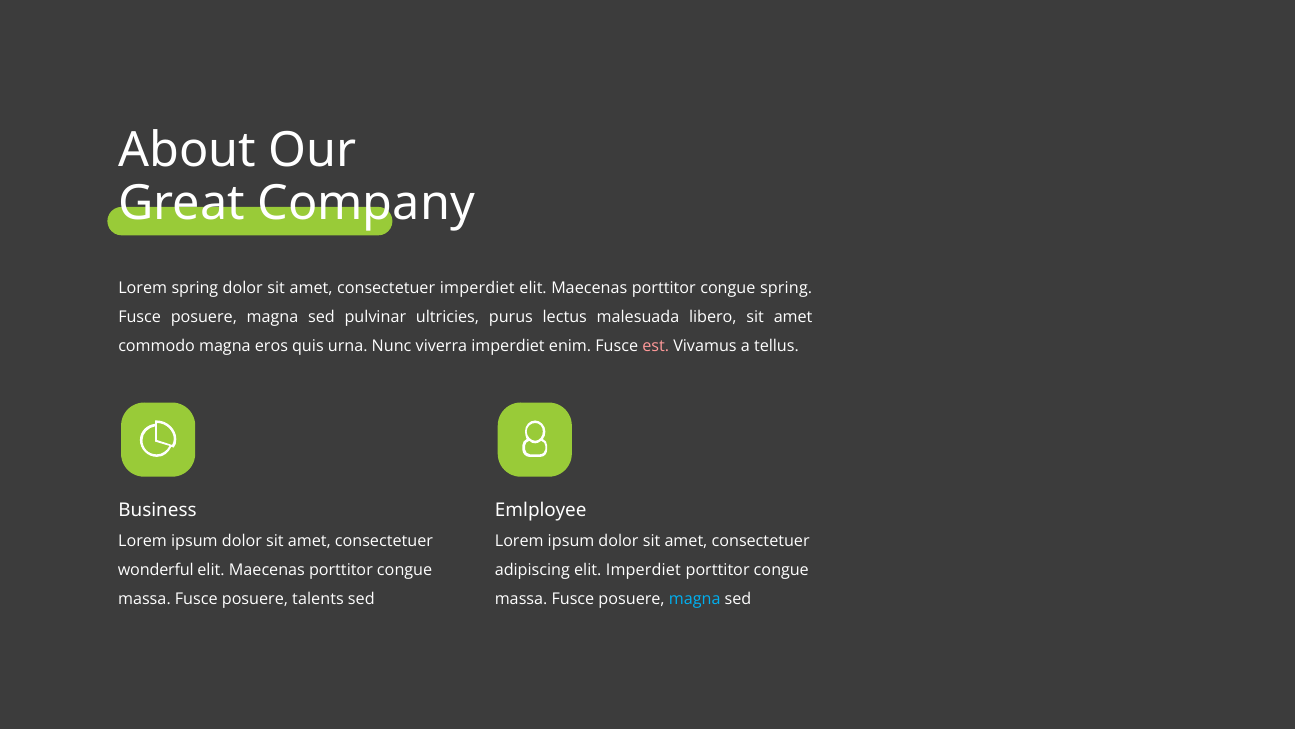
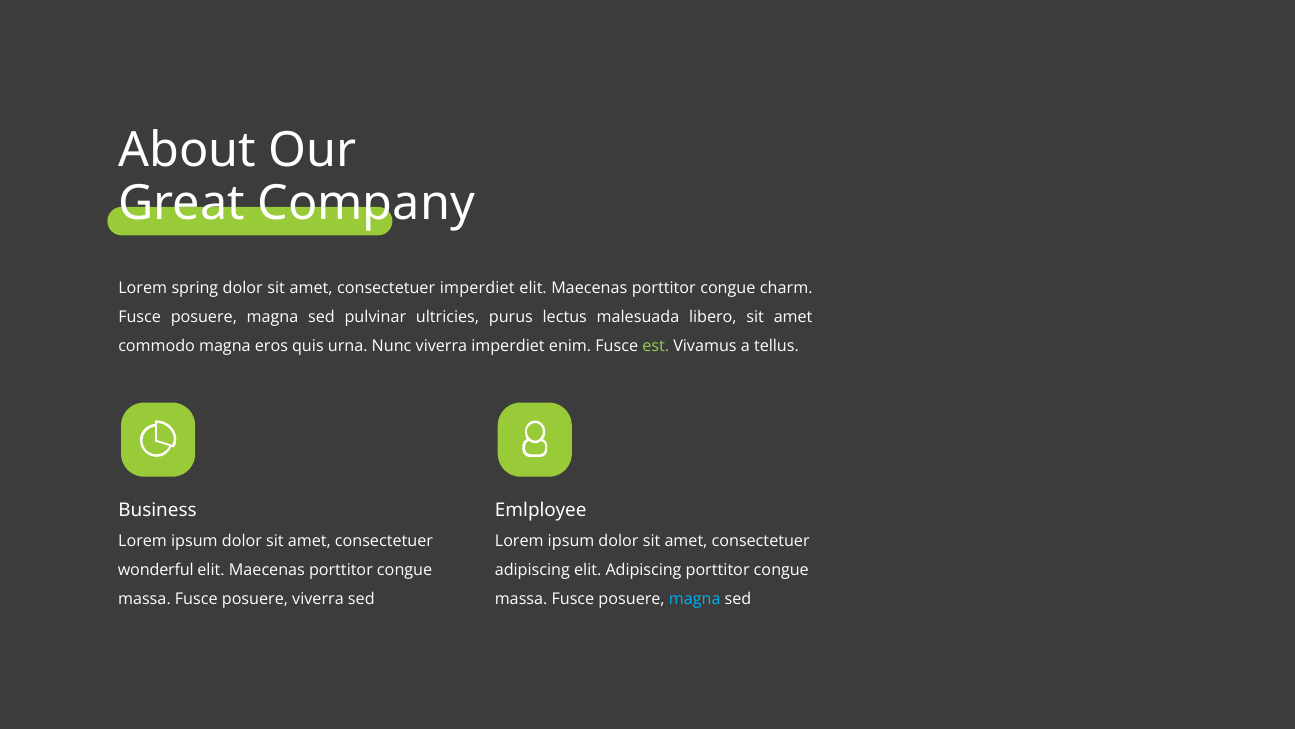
congue spring: spring -> charm (786, 288)
est colour: pink -> light green (656, 346)
elit Imperdiet: Imperdiet -> Adipiscing (644, 569)
posuere talents: talents -> viverra (318, 599)
